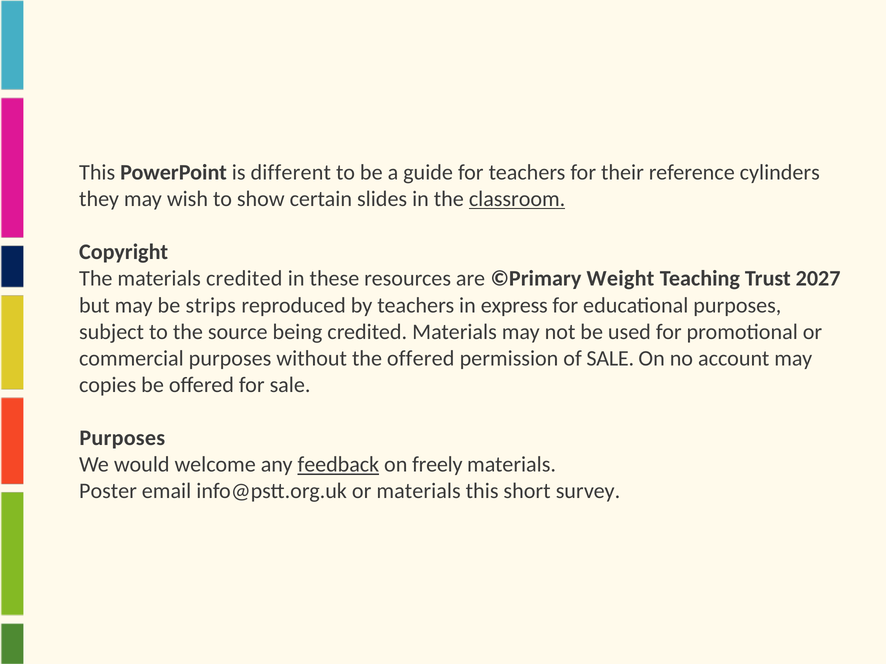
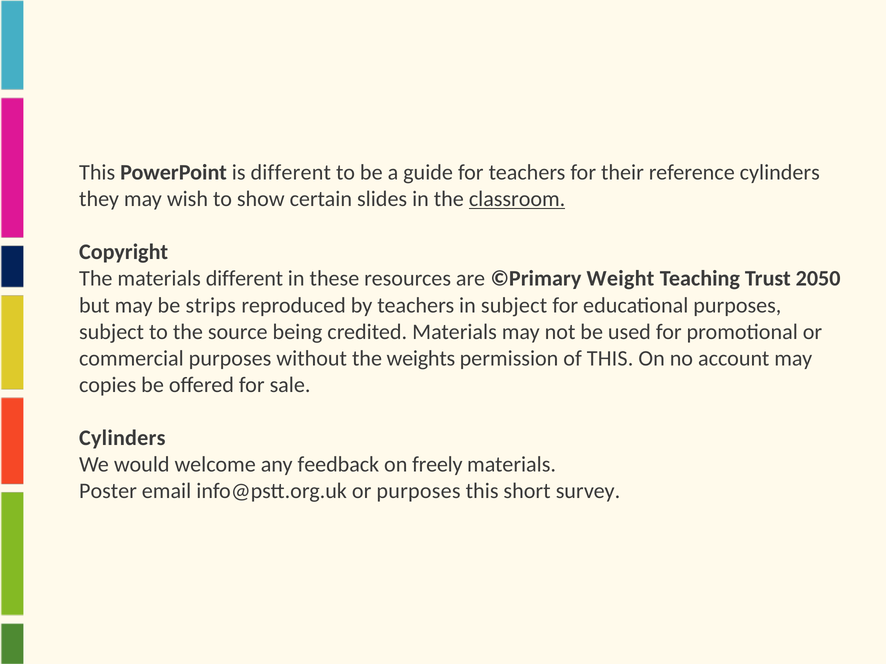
materials credited: credited -> different (244, 279)
2027: 2027 -> 2050 (818, 279)
in express: express -> subject (514, 305)
the offered: offered -> weights (421, 359)
of SALE: SALE -> THIS (610, 359)
Purposes: Purposes -> Cylinders (122, 438)
feedback underline: present -> none (338, 465)
or materials: materials -> purposes (419, 492)
